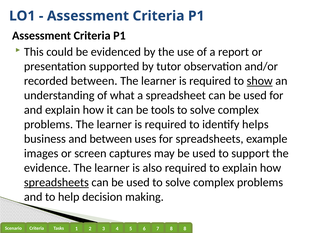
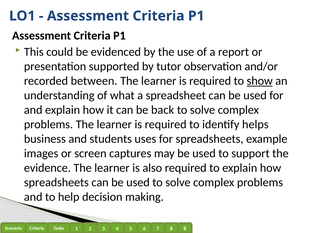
tools: tools -> back (163, 110)
and between: between -> students (111, 139)
spreadsheets underline: present -> none (56, 182)
